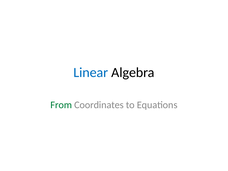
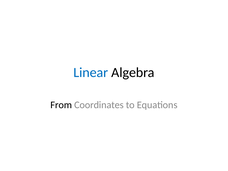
From colour: green -> black (61, 105)
